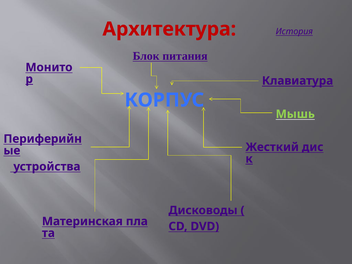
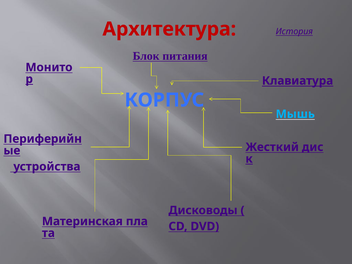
Мышь colour: light green -> light blue (295, 114)
